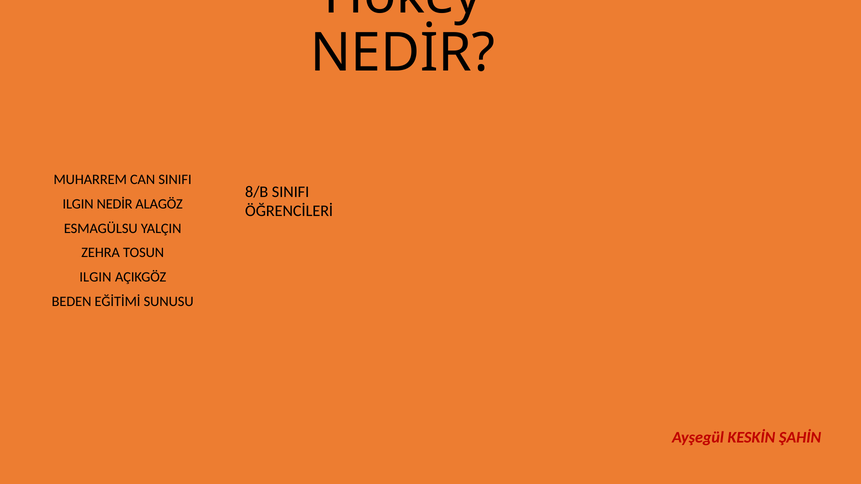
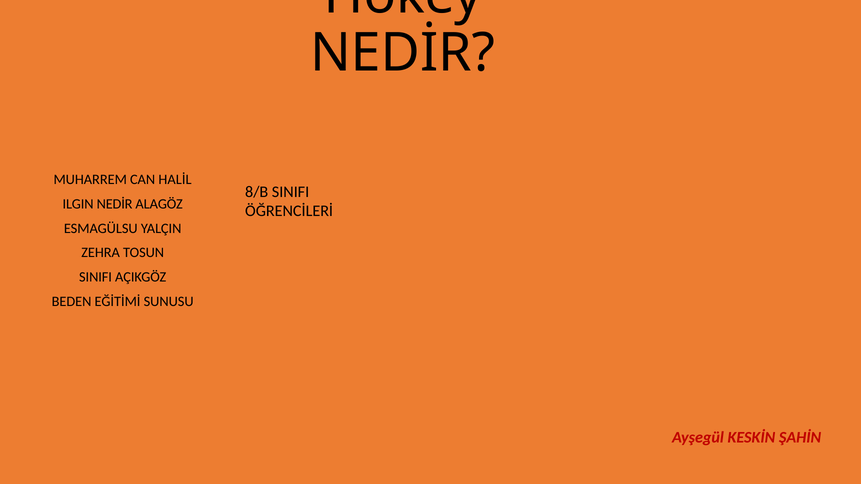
CAN SINIFI: SINIFI -> HALİL (175, 180)
ILGIN: ILGIN -> SINIFI (96, 277)
